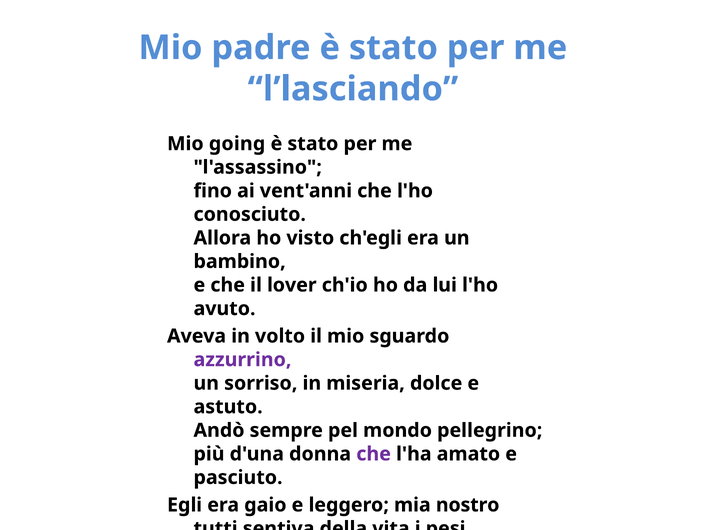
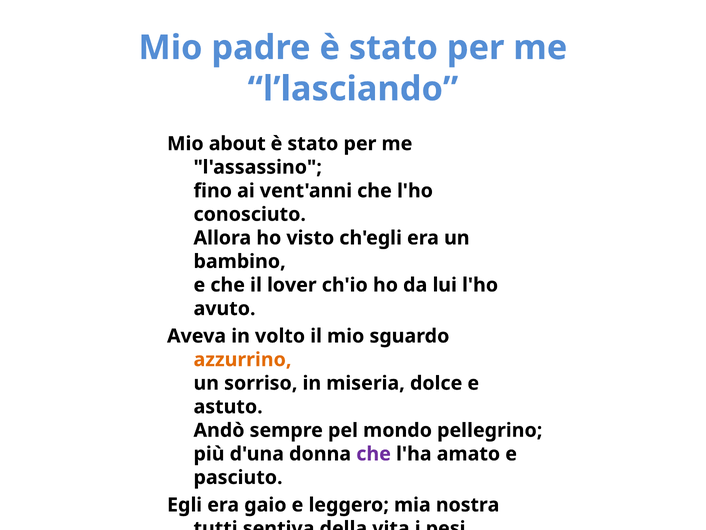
going: going -> about (237, 144)
azzurrino colour: purple -> orange (242, 359)
nostro: nostro -> nostra (468, 505)
